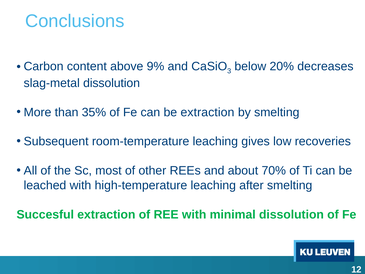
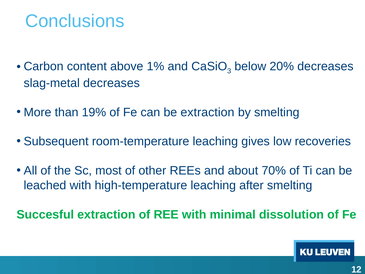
9%: 9% -> 1% (155, 66)
slag-metal dissolution: dissolution -> decreases (111, 83)
35%: 35% -> 19% (94, 112)
